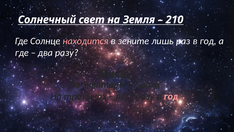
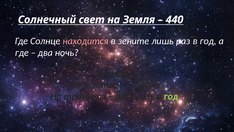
210: 210 -> 440 (175, 20)
два разу: разу -> ночь (67, 53)
год colour: pink -> light green (171, 96)
